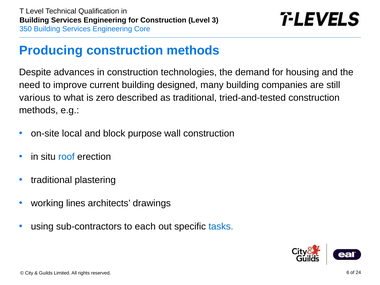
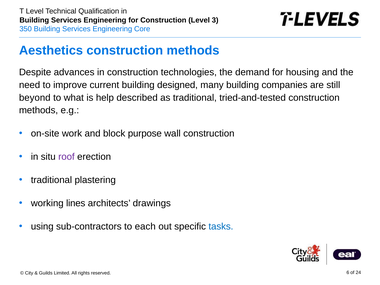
Producing: Producing -> Aesthetics (51, 50)
various: various -> beyond (35, 98)
zero: zero -> help (105, 98)
local: local -> work (72, 134)
roof colour: blue -> purple (66, 157)
